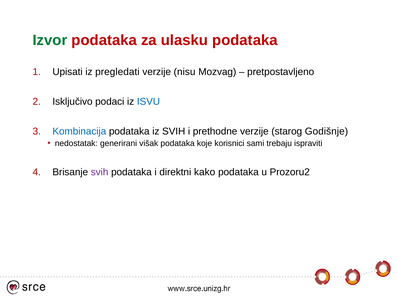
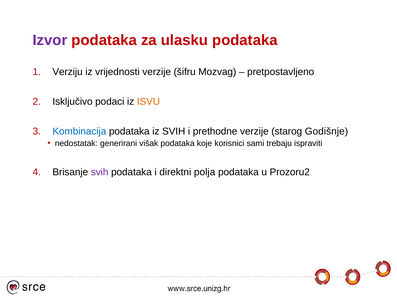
Izvor colour: green -> purple (50, 40)
Upisati: Upisati -> Verziju (68, 72)
pregledati: pregledati -> vrijednosti (117, 72)
nisu: nisu -> šifru (185, 72)
ISVU colour: blue -> orange (148, 102)
kako: kako -> polja (205, 172)
